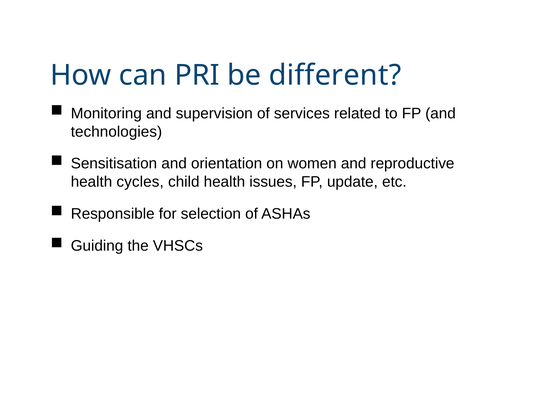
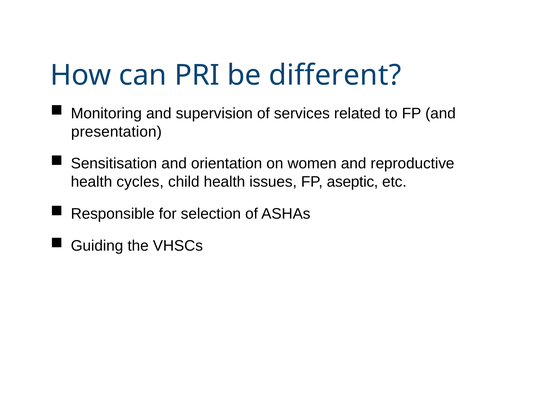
technologies: technologies -> presentation (116, 132)
update: update -> aseptic (353, 182)
